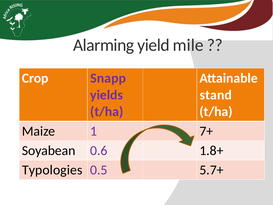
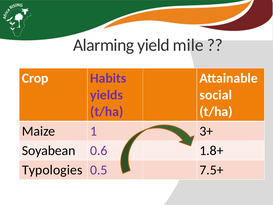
Snapp: Snapp -> Habits (108, 78)
stand: stand -> social (216, 95)
7+: 7+ -> 3+ (206, 131)
5.7+: 5.7+ -> 7.5+ (211, 170)
